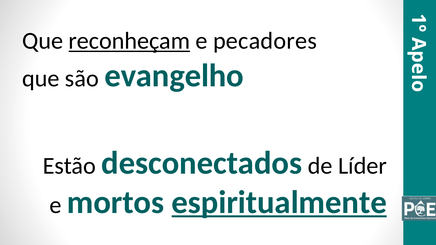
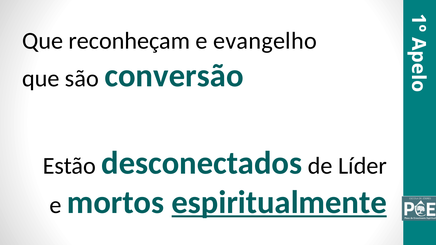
reconheçam underline: present -> none (129, 41)
pecadores: pecadores -> evangelho (265, 41)
evangelho: evangelho -> conversão (174, 76)
